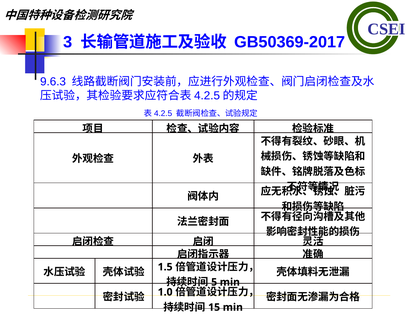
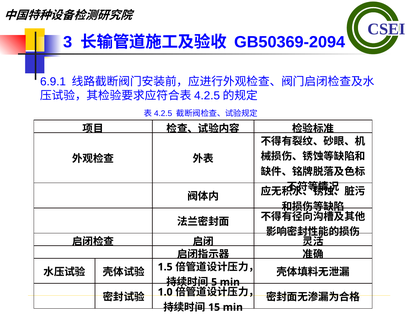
GB50369-2017: GB50369-2017 -> GB50369-2094 (290, 42)
9.6.3: 9.6.3 -> 6.9.1 (53, 82)
